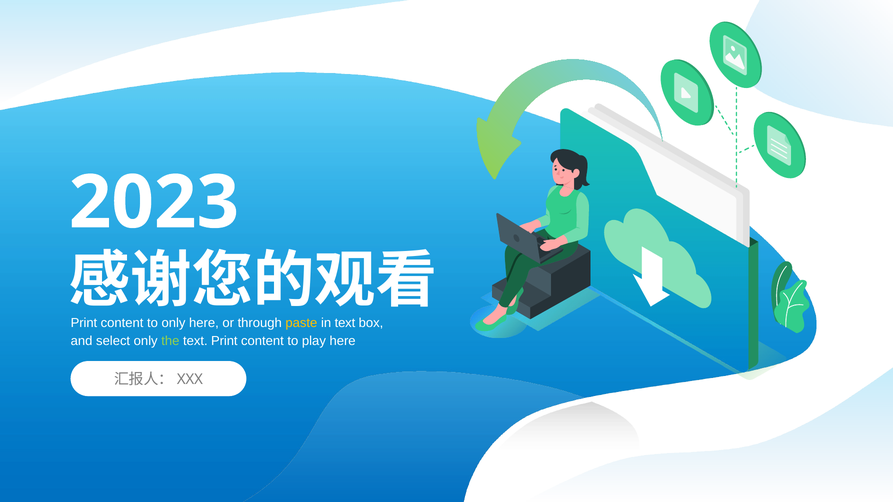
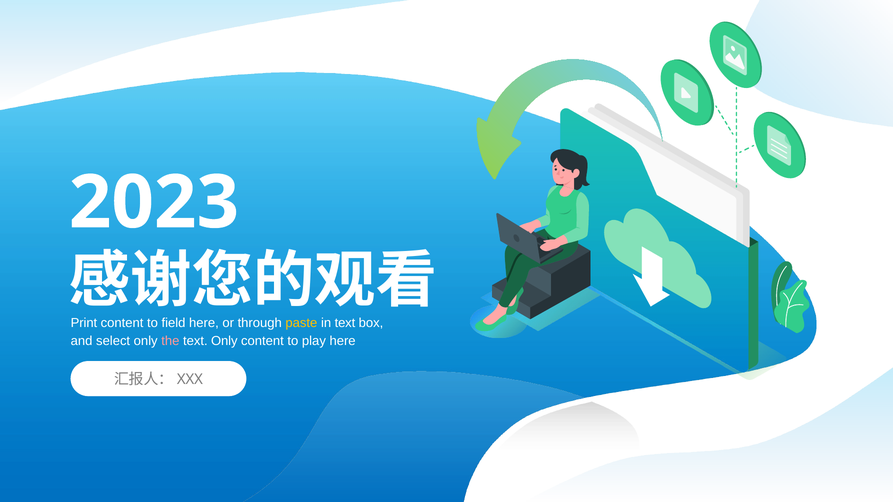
to only: only -> field (174, 323)
the colour: light green -> pink (170, 341)
text Print: Print -> Only (224, 341)
